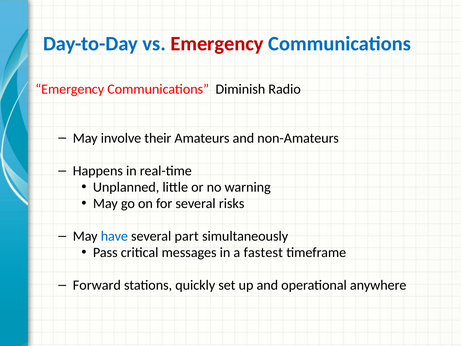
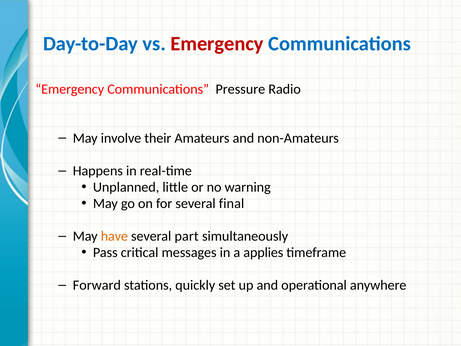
Diminish: Diminish -> Pressure (240, 89)
risks: risks -> final (232, 203)
have colour: blue -> orange (114, 236)
fastest: fastest -> applies (263, 252)
